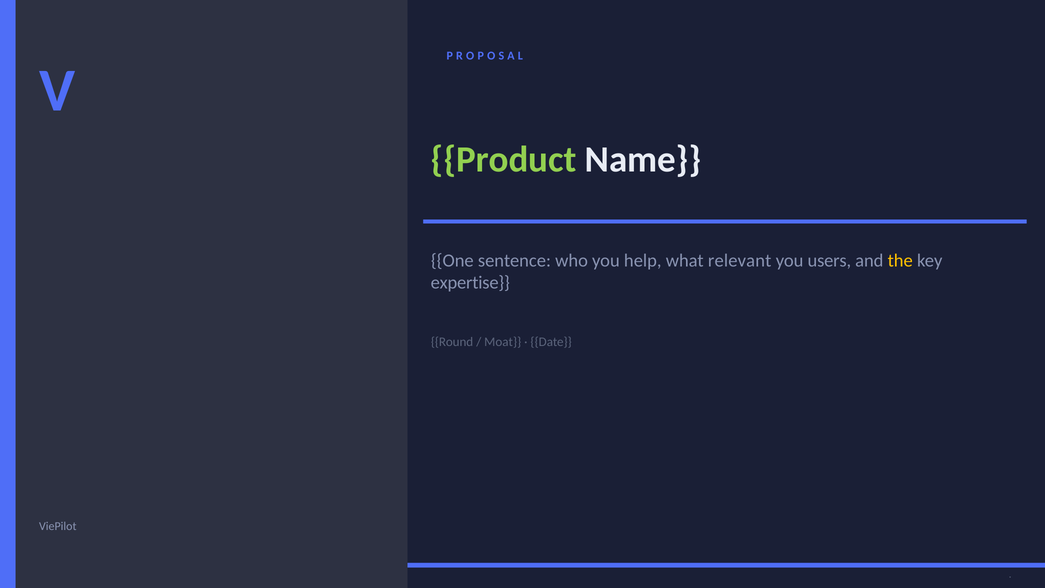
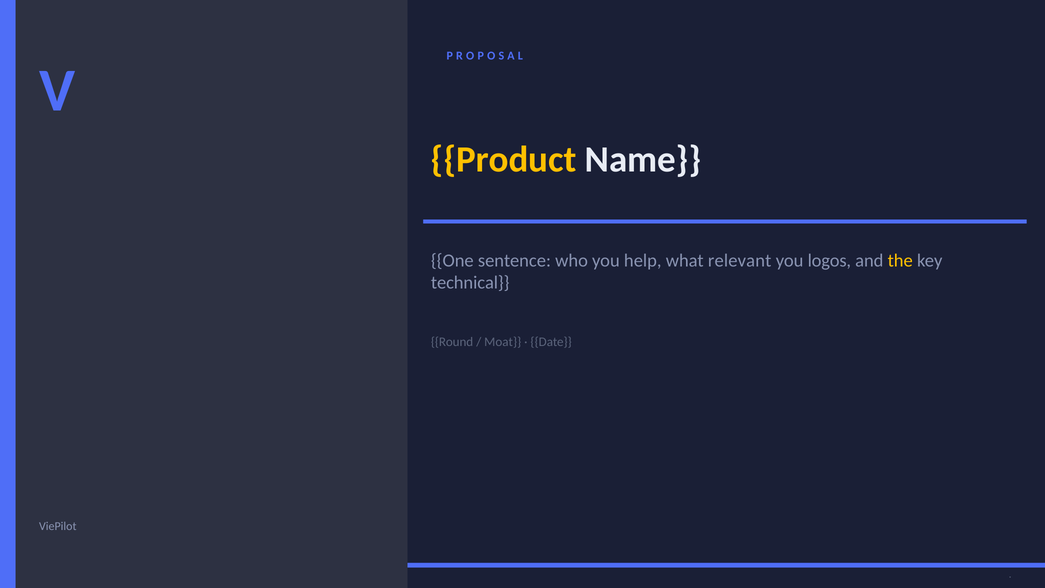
Product colour: light green -> yellow (504, 159)
users: users -> logos (829, 261)
expertise: expertise -> technical (470, 283)
